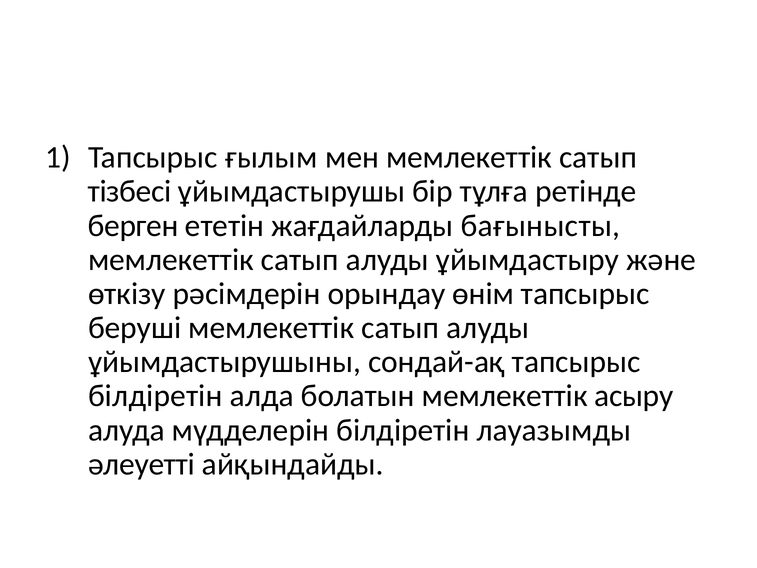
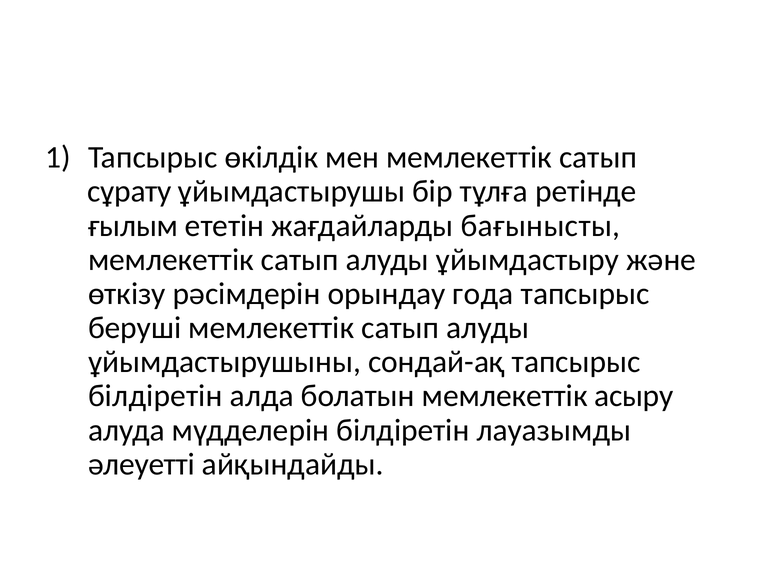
ғылым: ғылым -> өкілдік (271, 157)
тізбесі: тізбесі -> сұрату (130, 191)
берген: берген -> ғылым (133, 226)
өнім: өнім -> года (483, 294)
